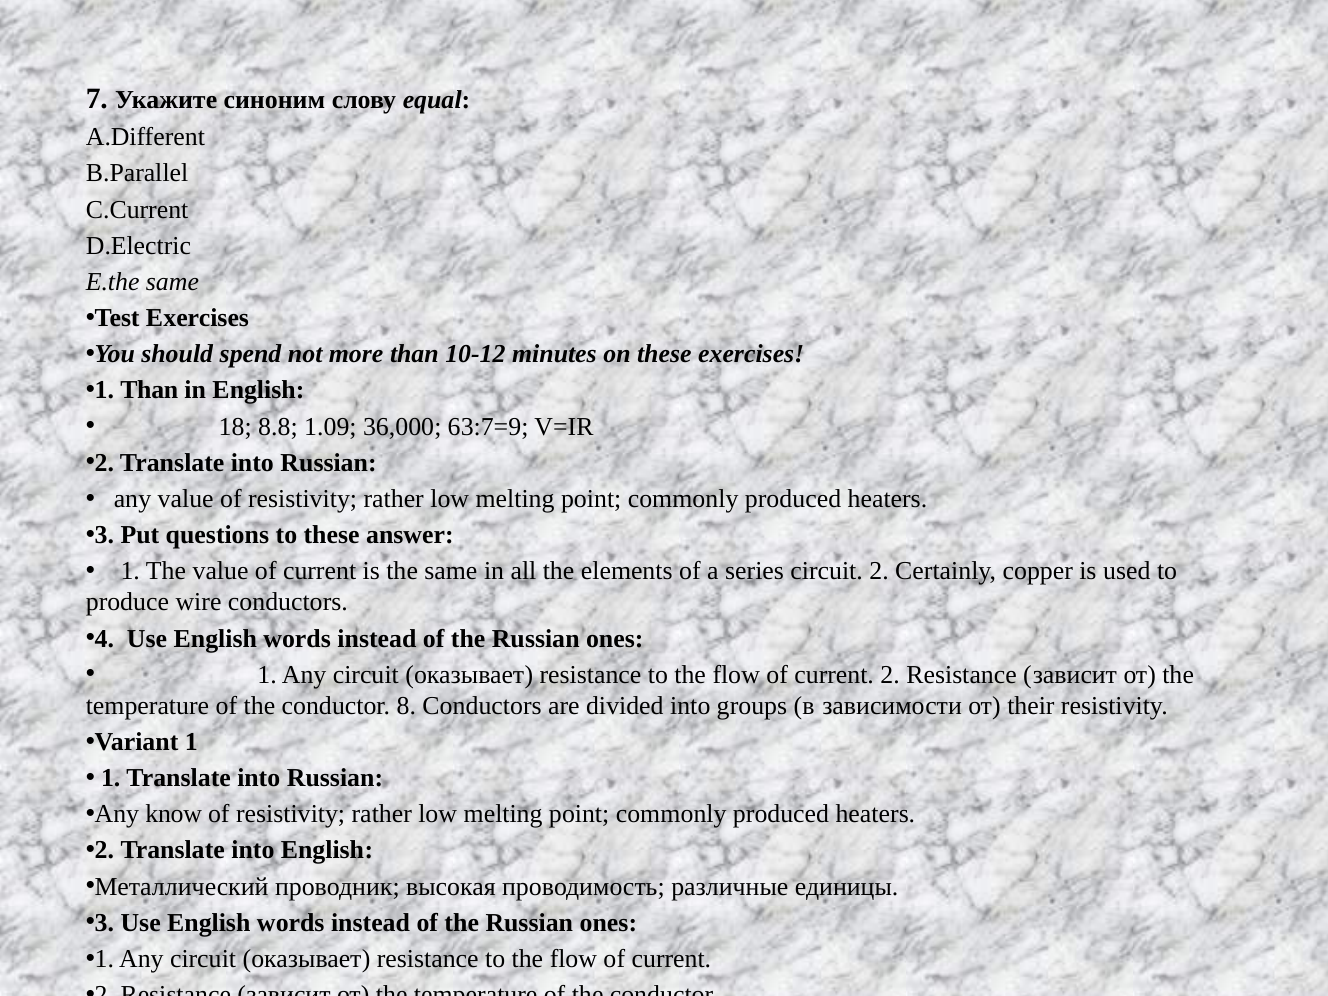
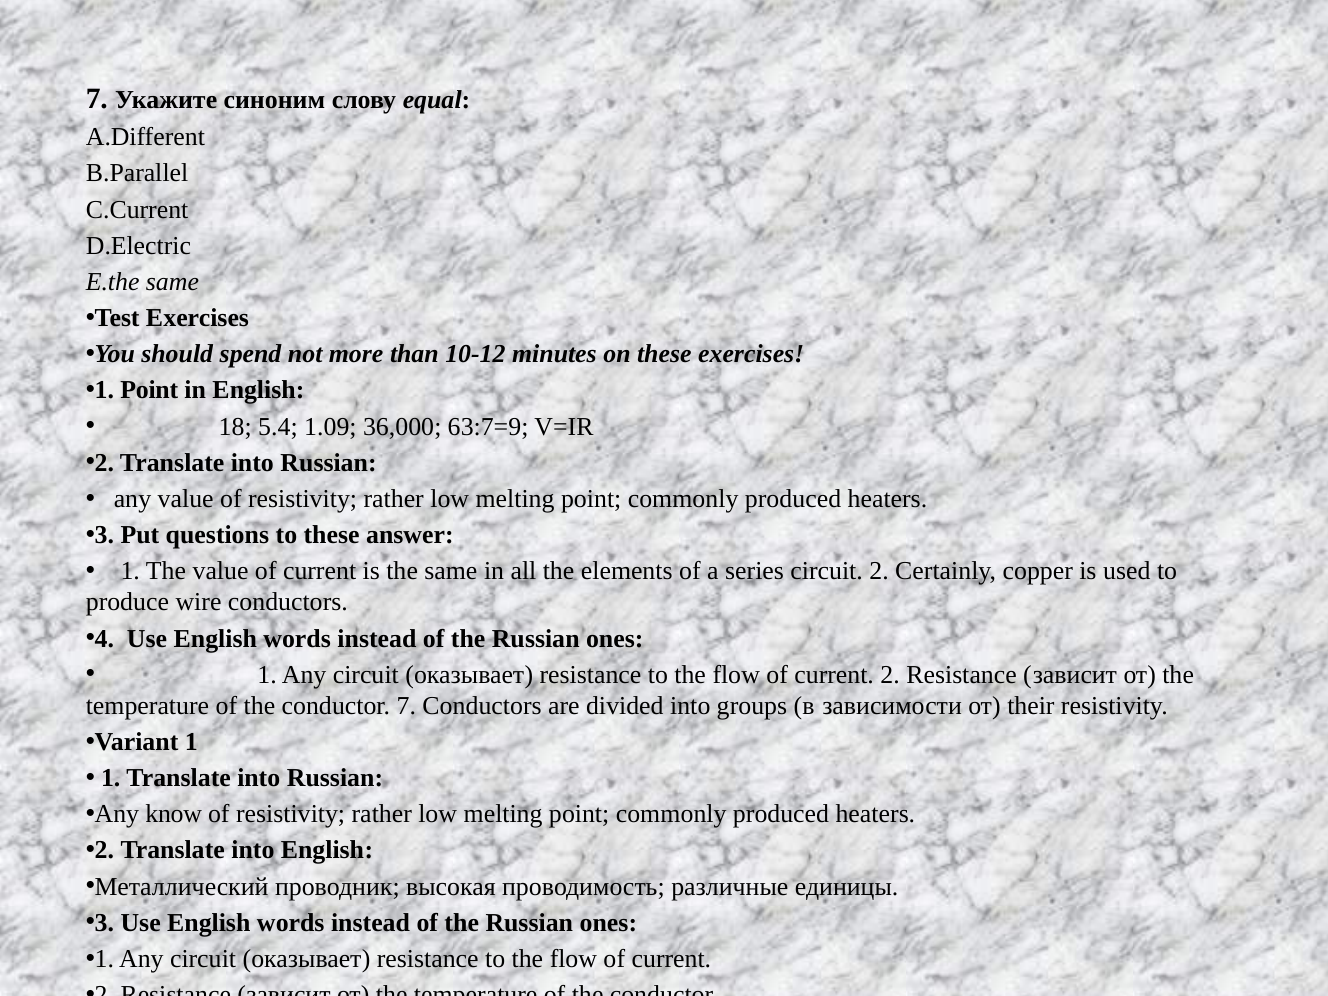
Than: Than -> Point (149, 390)
8.8: 8.8 -> 5.4 (278, 427)
conductor 8: 8 -> 7 (406, 706)
